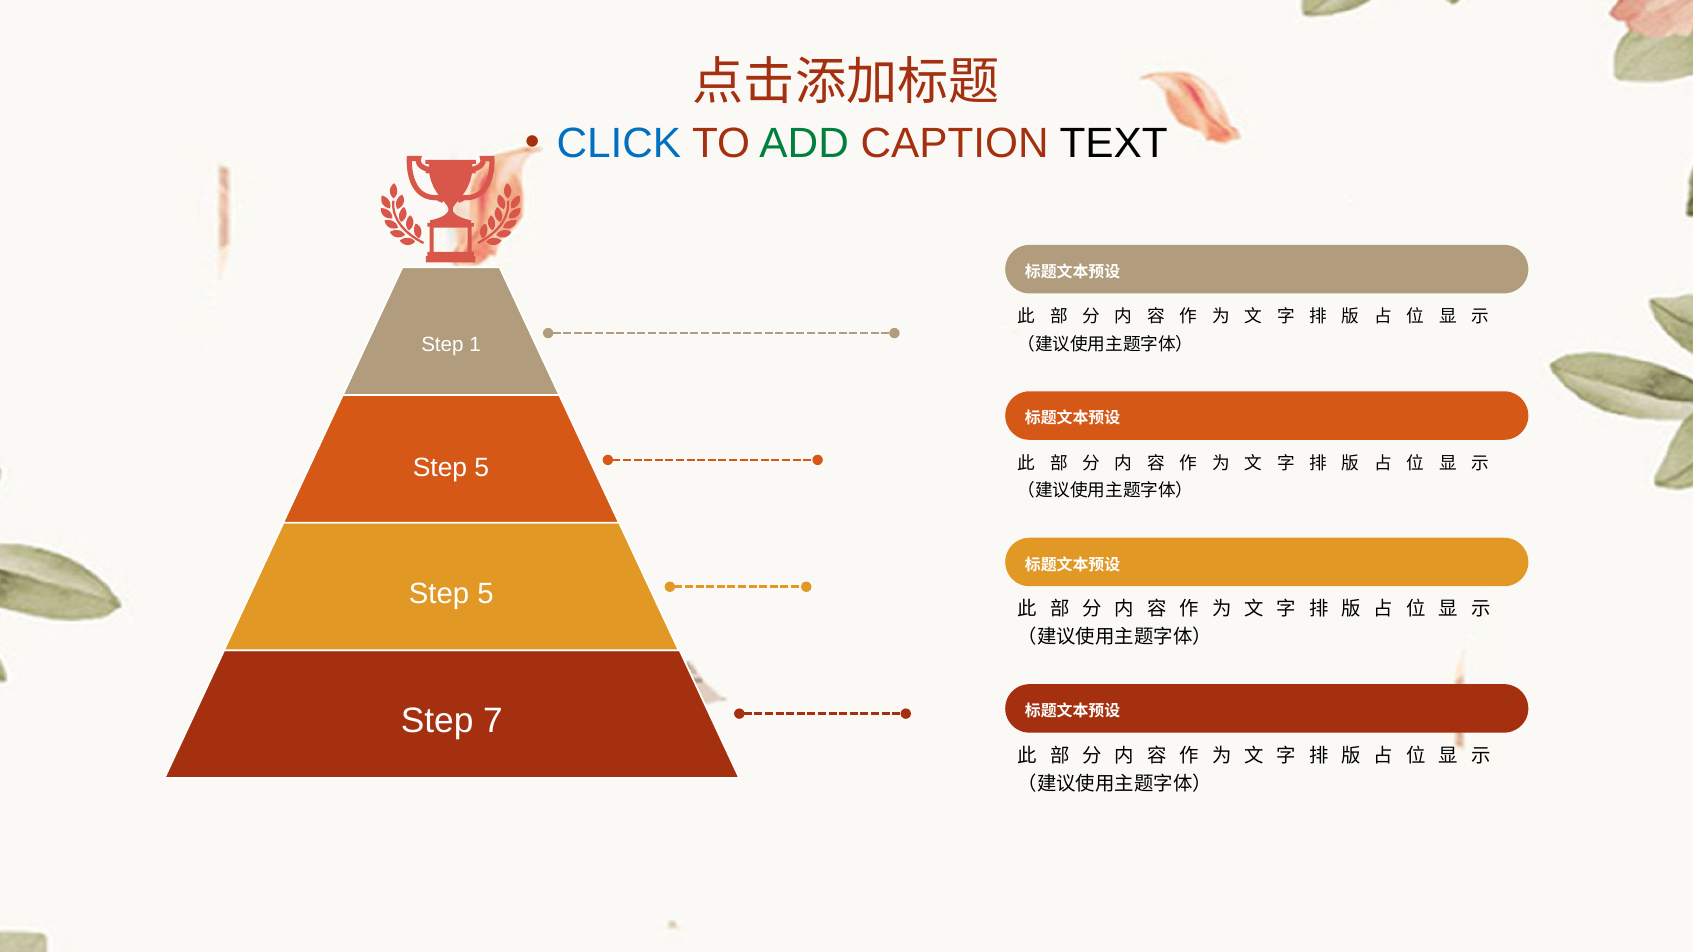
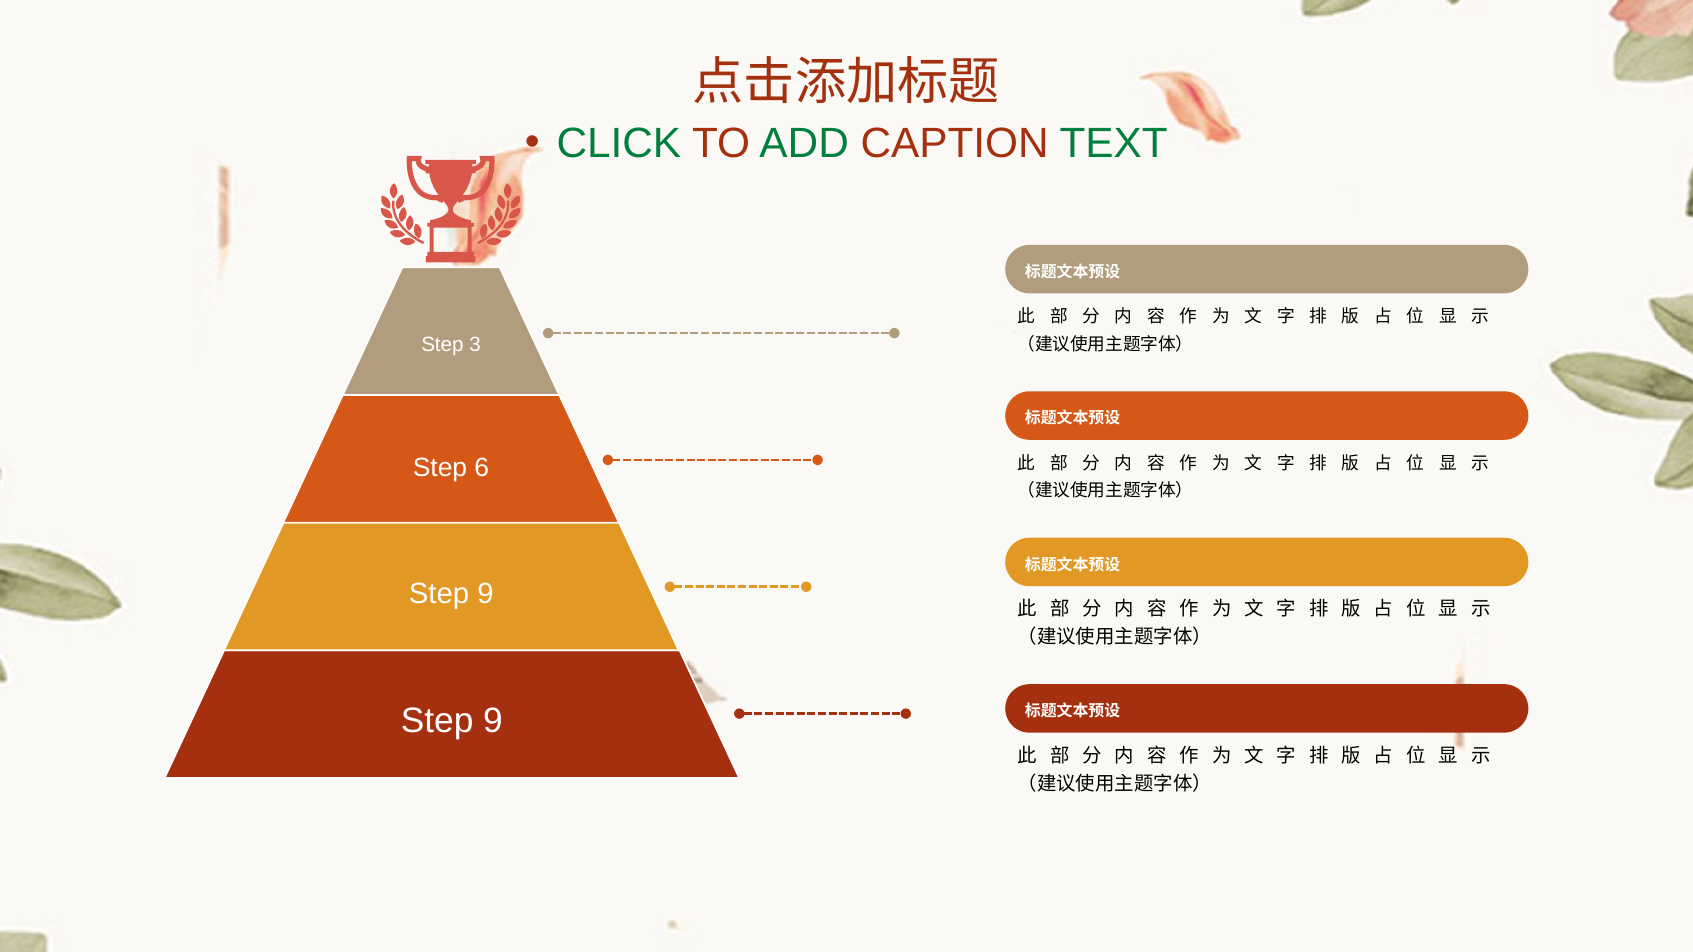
CLICK colour: blue -> green (619, 143)
TEXT colour: black -> green (1114, 143)
1: 1 -> 3 (475, 344)
5: 5 -> 6 (482, 468)
5: 5 -> 9 (486, 594)
7: 7 -> 9 (493, 721)
